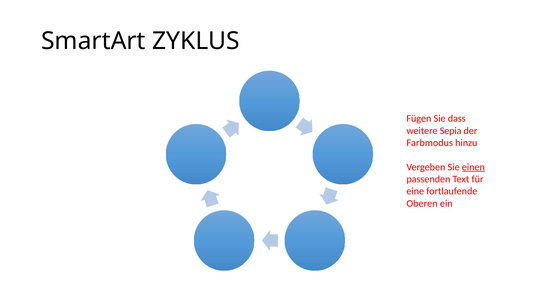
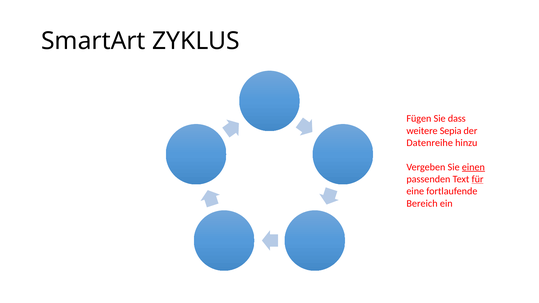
Farbmodus: Farbmodus -> Datenreihe (430, 143)
für underline: none -> present (478, 179)
Oberen: Oberen -> Bereich (422, 204)
